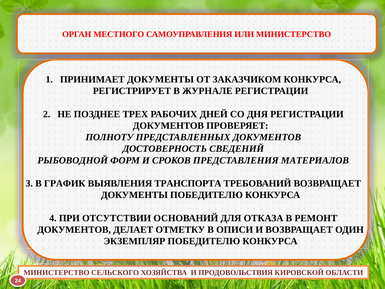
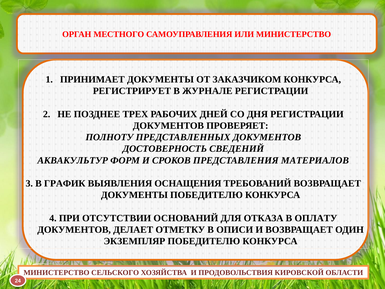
РЫБОВОДНОЙ: РЫБОВОДНОЙ -> АКВАКУЛЬТУР (73, 160)
ТРАНСПОРТА: ТРАНСПОРТА -> ОСНАЩЕНИЯ (188, 183)
РЕМОНТ: РЕМОНТ -> ОПЛАТУ (316, 218)
